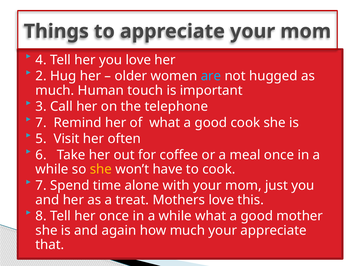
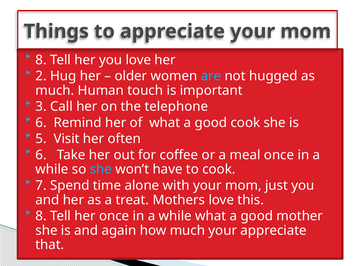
4: 4 -> 8 (41, 60)
7: 7 -> 6 (41, 123)
she colour: yellow -> light blue (101, 169)
